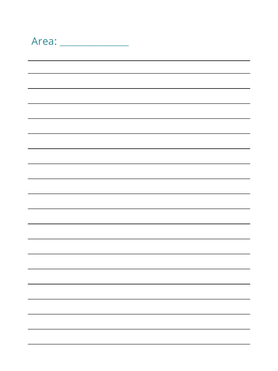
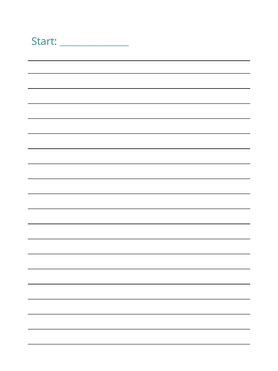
Area: Area -> Start (44, 41)
